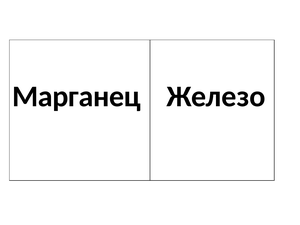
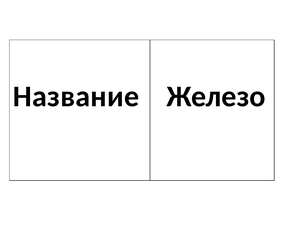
Марганец: Марганец -> Название (76, 97)
